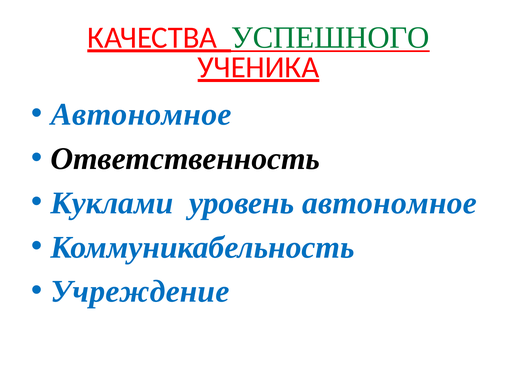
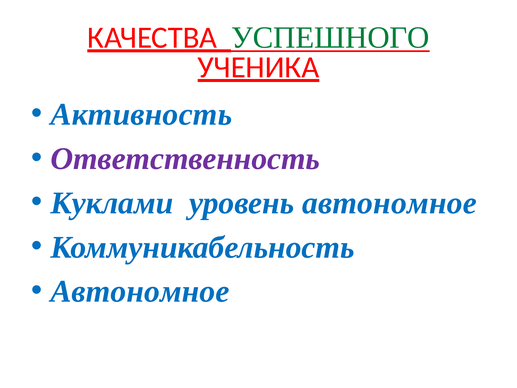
Автономное: Автономное -> Активность (141, 114)
Ответственность colour: black -> purple (185, 159)
Учреждение: Учреждение -> Автономное (140, 291)
